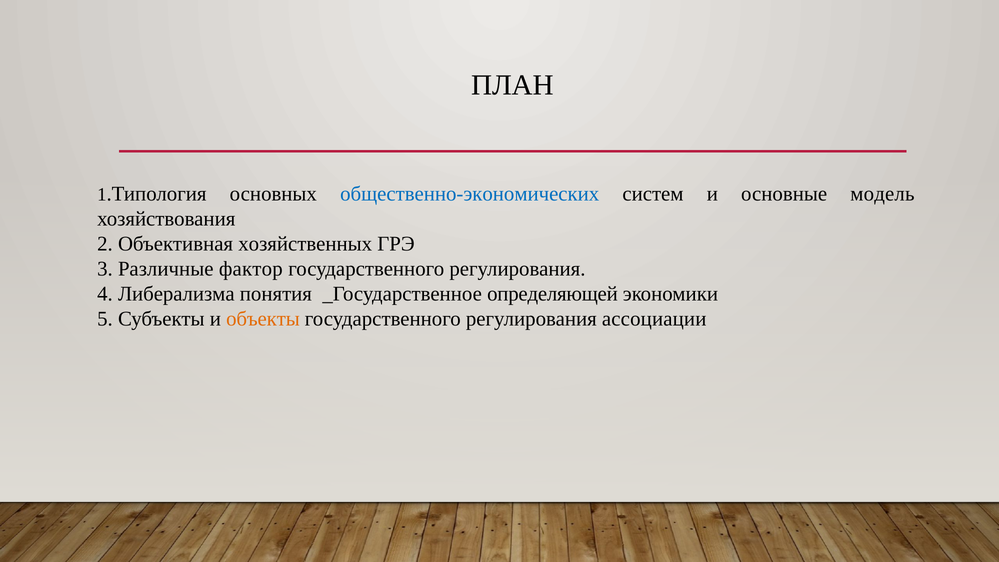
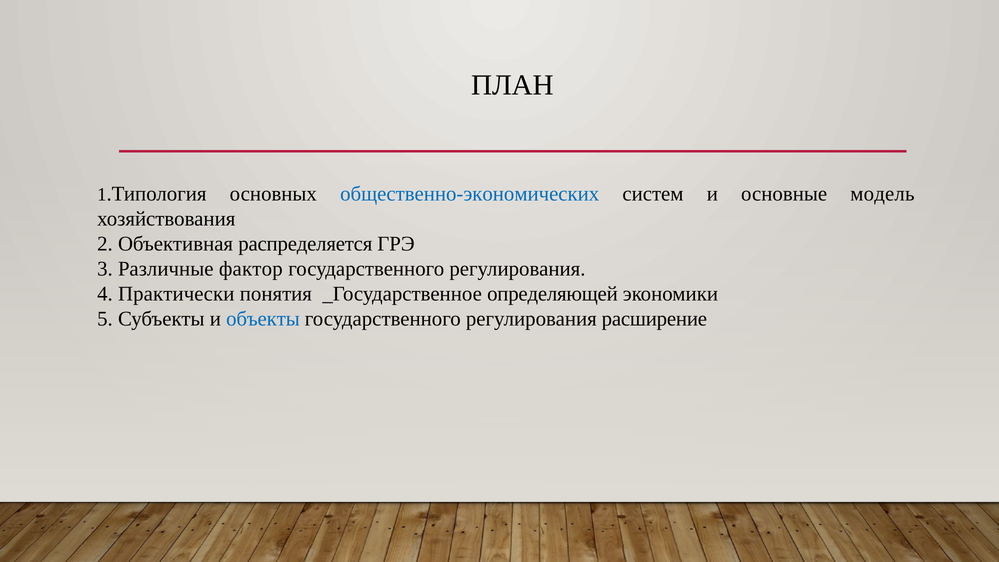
хозяйственных: хозяйственных -> распределяется (305, 244)
Либерализма: Либерализма -> Практически (176, 294)
объекты colour: orange -> blue (263, 319)
ассоциации: ассоциации -> расширение (654, 319)
